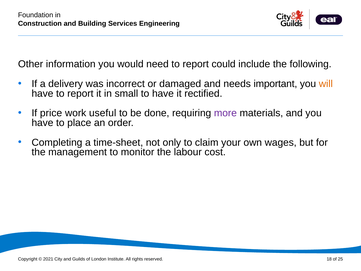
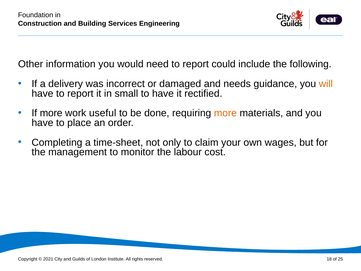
important: important -> guidance (275, 84)
If price: price -> more (51, 113)
more colour: purple -> orange (225, 113)
